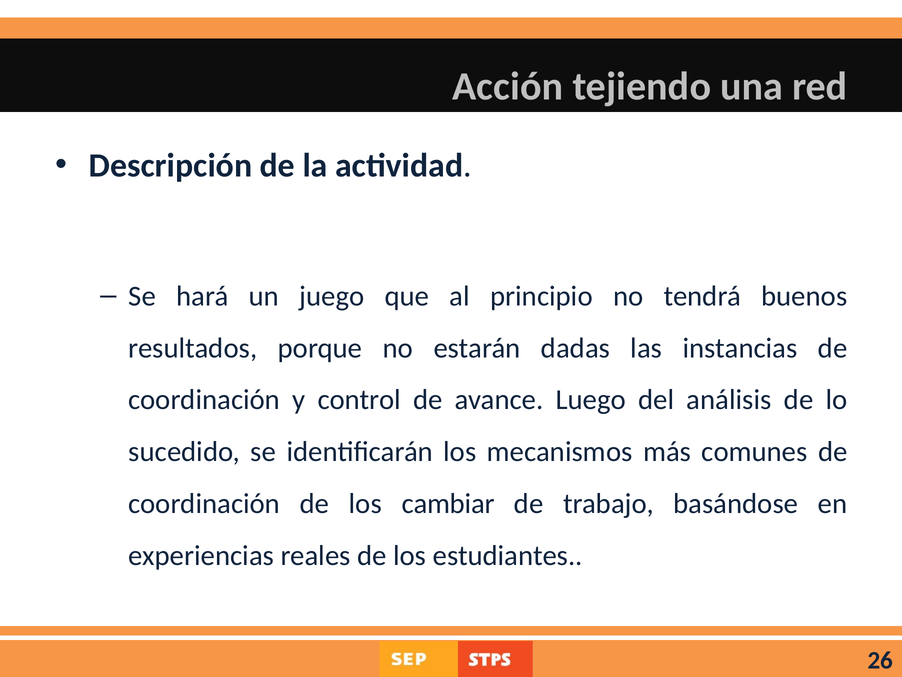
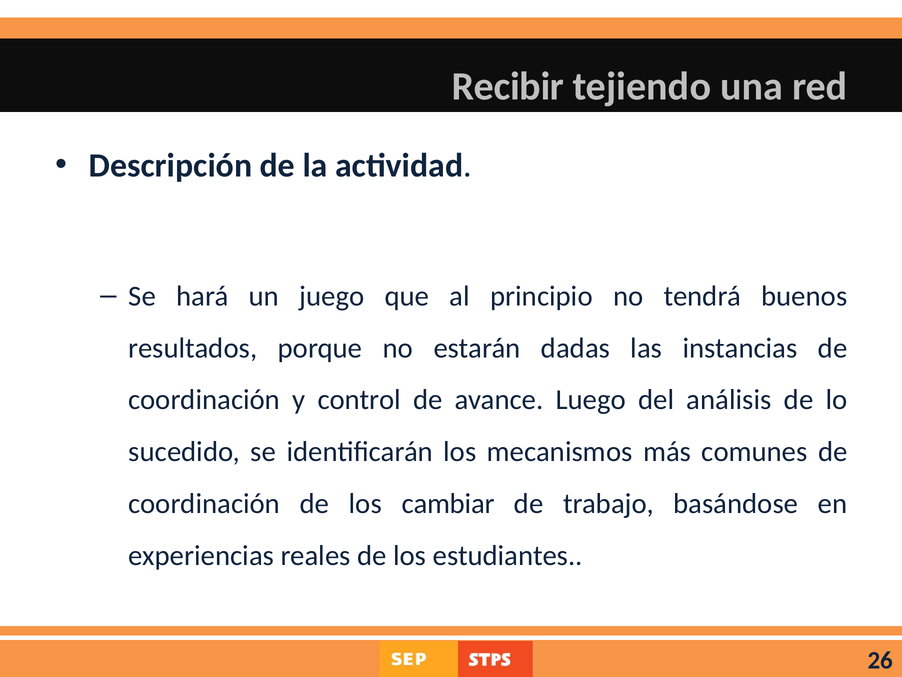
Acción: Acción -> Recibir (508, 86)
